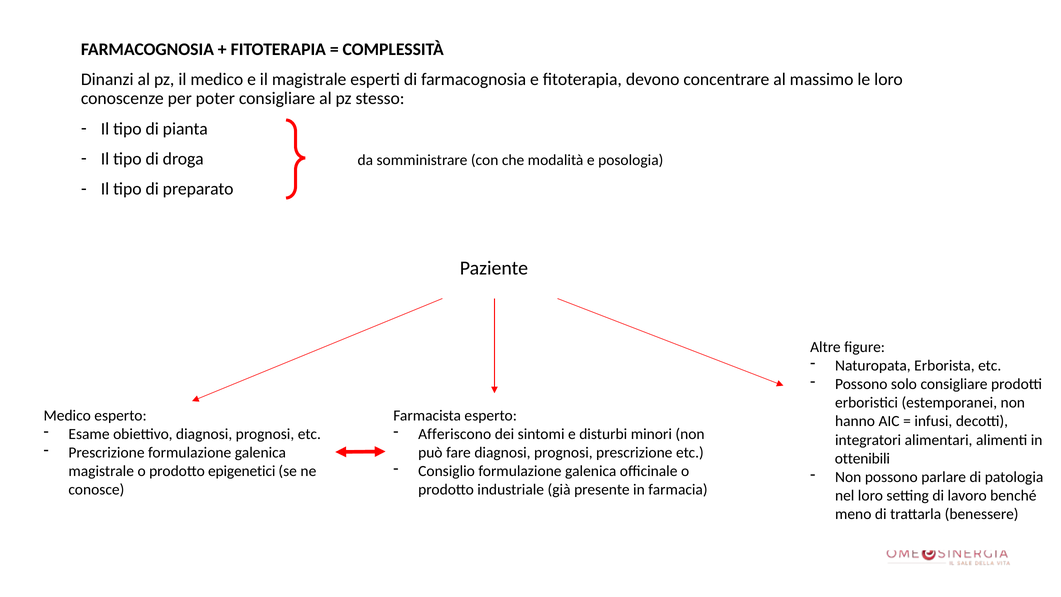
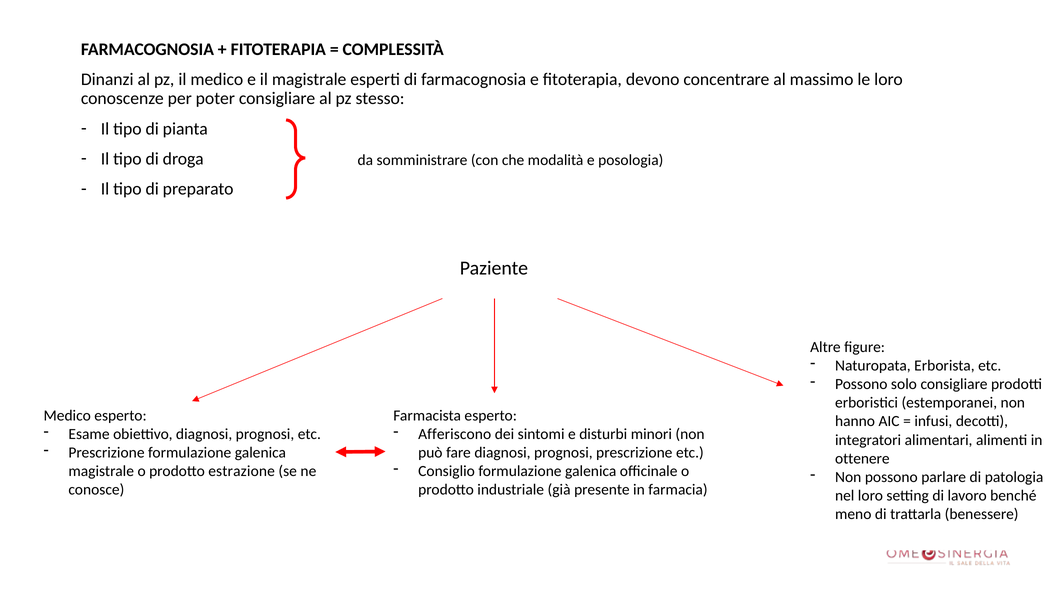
ottenibili: ottenibili -> ottenere (862, 458)
epigenetici: epigenetici -> estrazione (242, 471)
